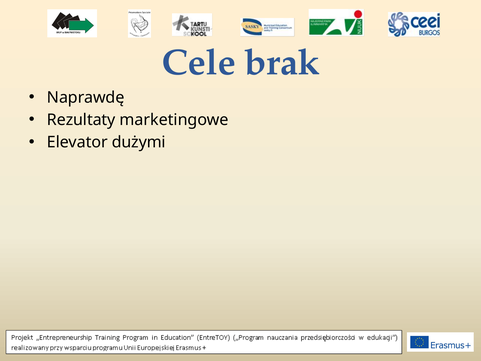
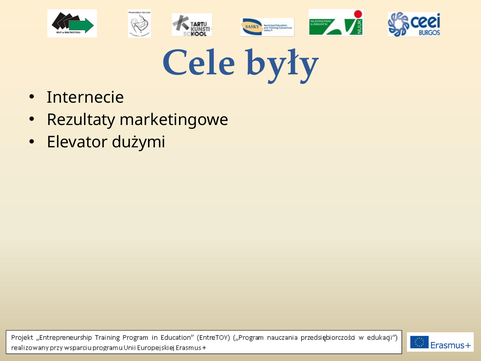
brak: brak -> były (282, 63)
Naprawdę: Naprawdę -> Internecie (86, 97)
